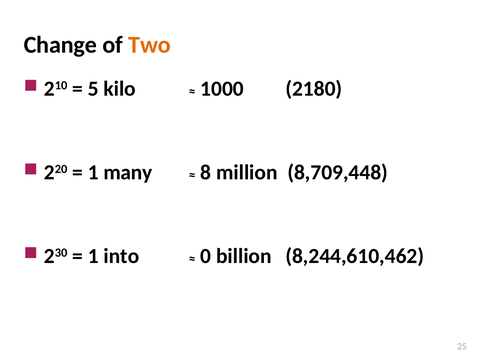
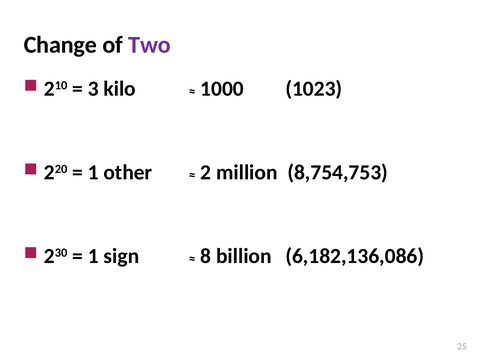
Two colour: orange -> purple (150, 45)
5: 5 -> 3 (93, 89)
2180: 2180 -> 1023 (314, 89)
many: many -> other (128, 173)
8: 8 -> 2 (206, 173)
8,709,448: 8,709,448 -> 8,754,753 (338, 173)
into: into -> sign (121, 256)
0: 0 -> 8 (206, 256)
8,244,610,462: 8,244,610,462 -> 6,182,136,086 (355, 256)
